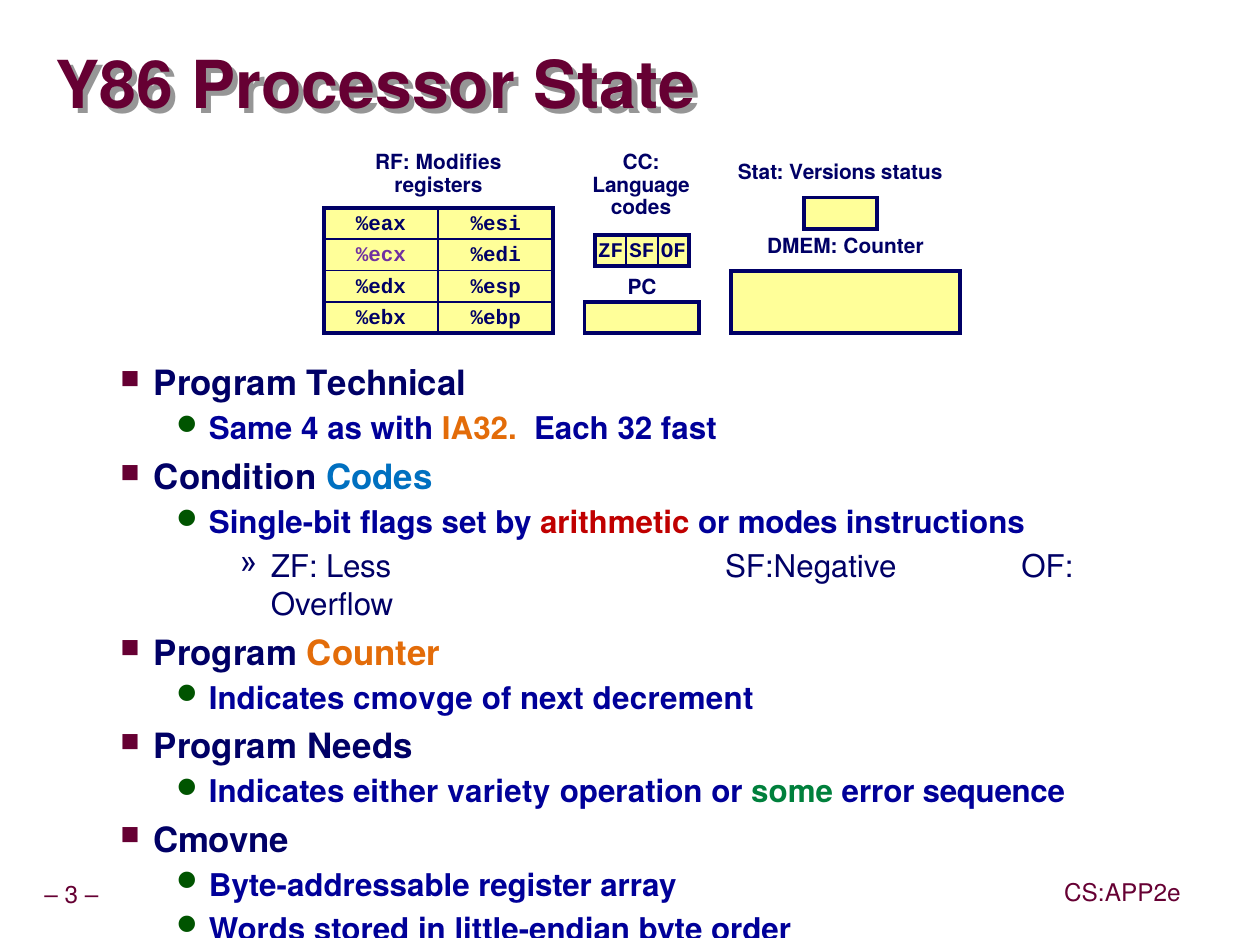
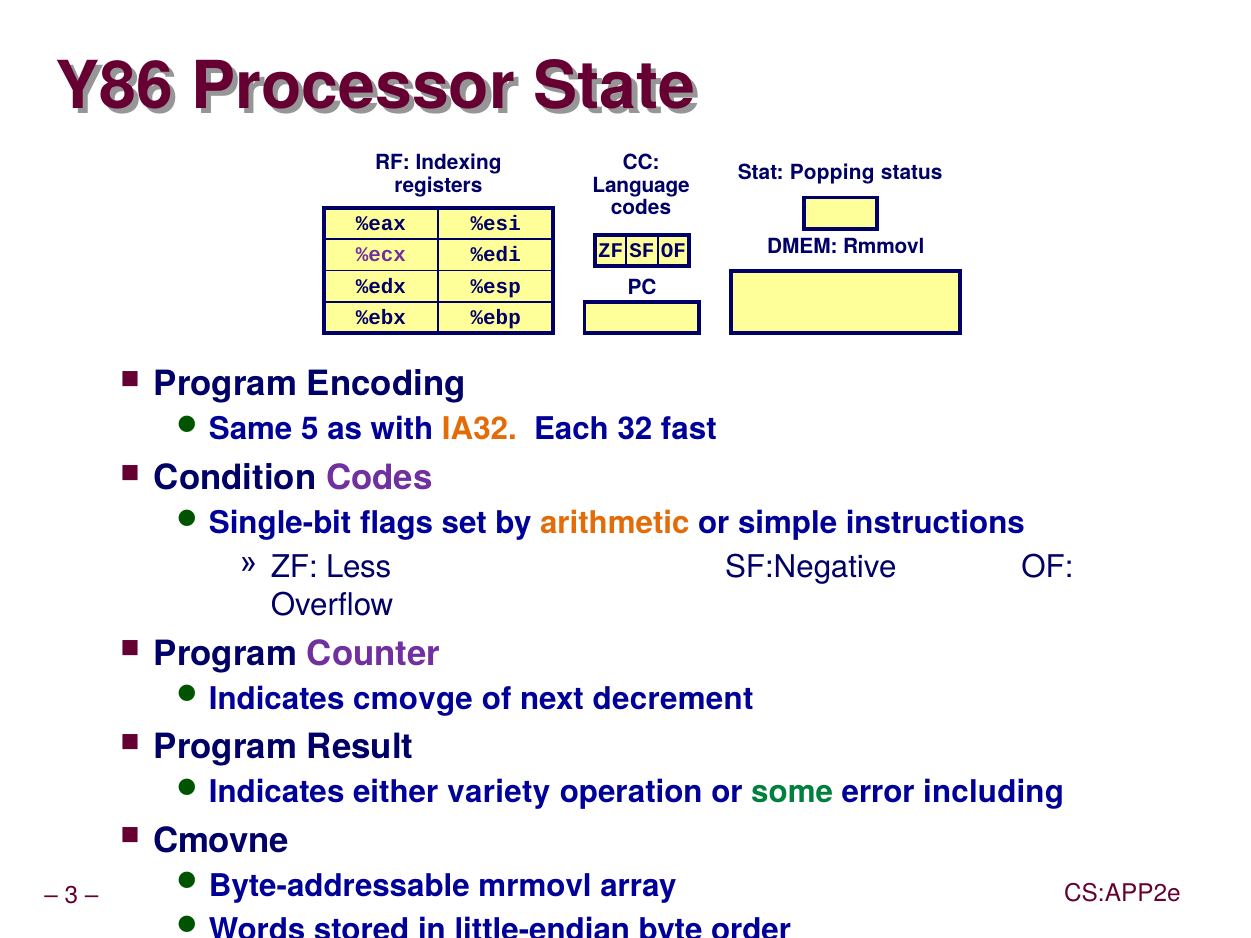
Modifies: Modifies -> Indexing (459, 163)
Versions: Versions -> Popping (832, 173)
DMEM Counter: Counter -> Rmmovl (884, 246)
Technical: Technical -> Encoding (386, 384)
4: 4 -> 5 (310, 430)
Codes colour: blue -> purple (379, 478)
arithmetic colour: red -> orange (615, 523)
modes: modes -> simple (788, 523)
Counter colour: orange -> purple (374, 653)
Needs: Needs -> Result (360, 747)
sequence: sequence -> including (994, 792)
register: register -> mrmovl (535, 886)
